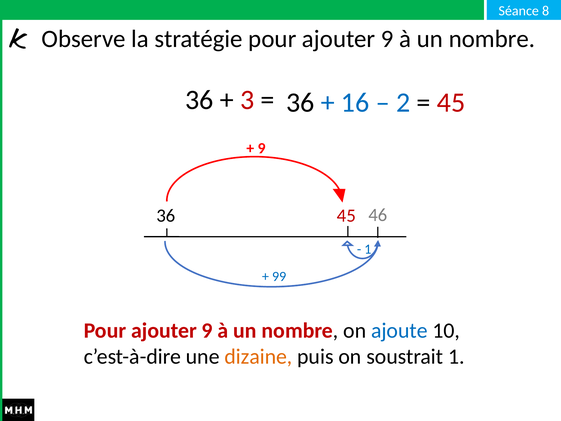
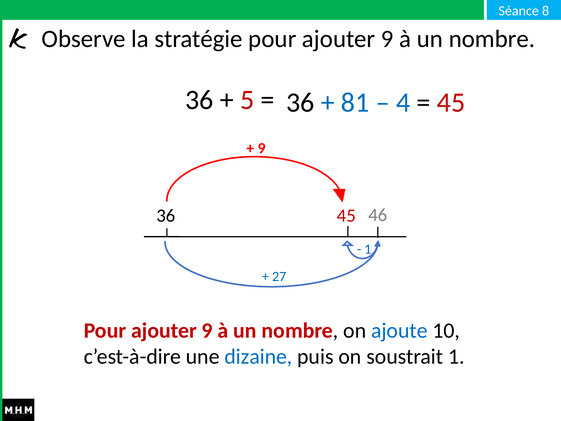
3: 3 -> 5 (247, 100)
16: 16 -> 81 (355, 102)
2: 2 -> 4 (403, 102)
99: 99 -> 27 (279, 276)
dizaine colour: orange -> blue (258, 356)
